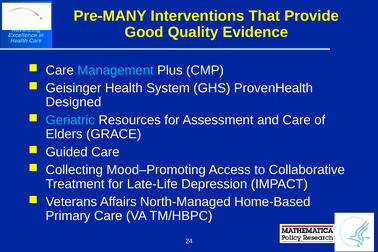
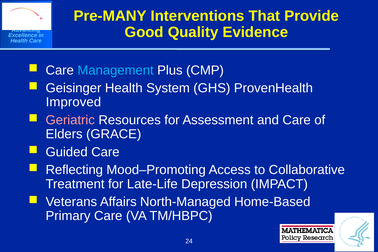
Designed: Designed -> Improved (73, 102)
Geriatric colour: light blue -> pink (70, 120)
Collecting: Collecting -> Reflecting (74, 170)
